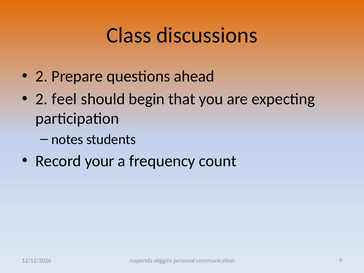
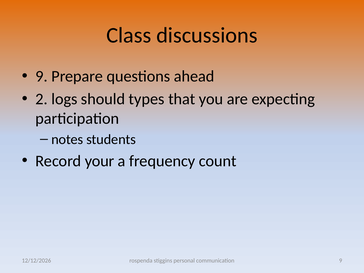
2: 2 -> 9 (42, 76)
feel: feel -> logs (64, 99)
begin: begin -> types (147, 99)
